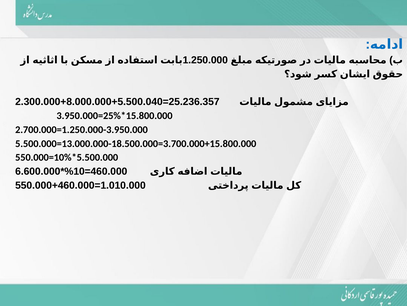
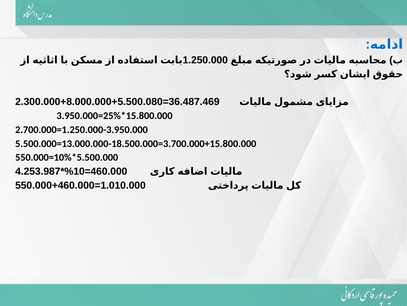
5.500.040: 5.500.040 -> 5.500.080 (140, 102)
25.236.357: 25.236.357 -> 36.487.469 (194, 102)
6.600.000: 6.600.000 -> 4.253.987 (38, 171)
